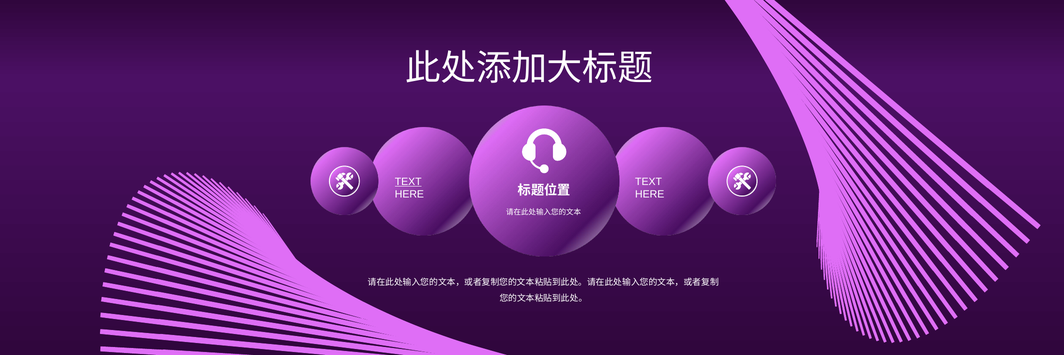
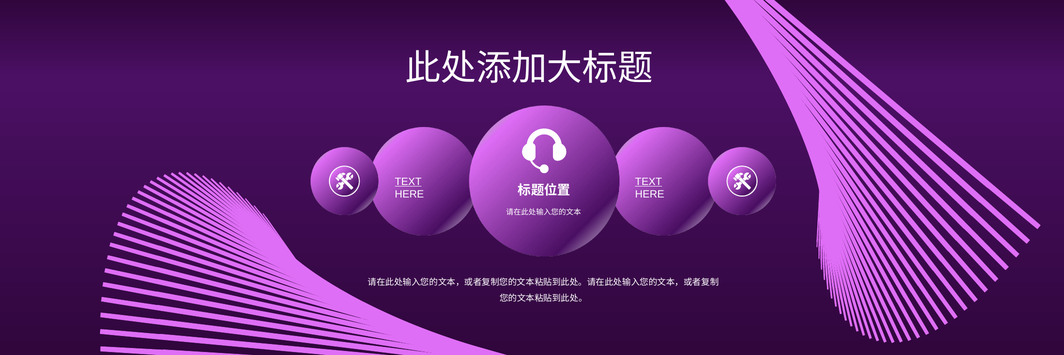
TEXT underline: none -> present (649, 181)
